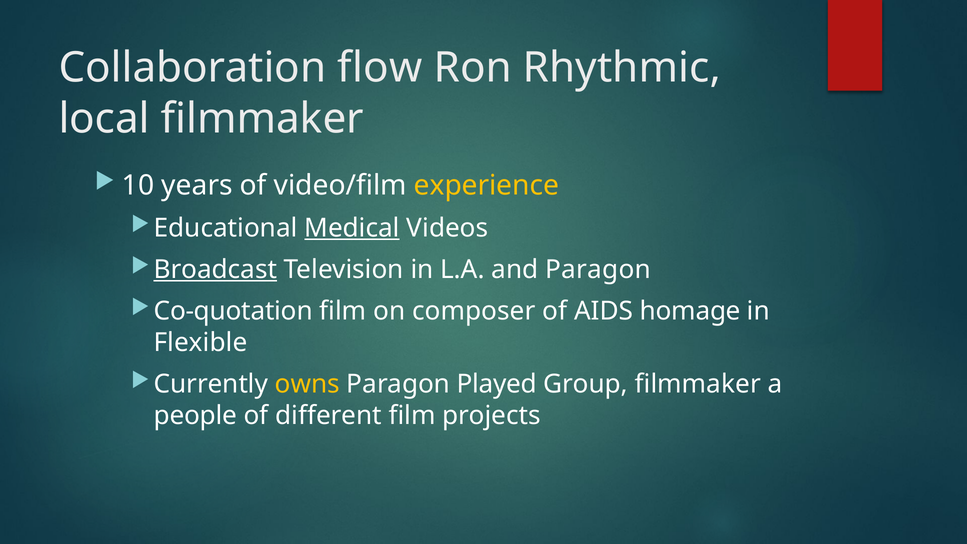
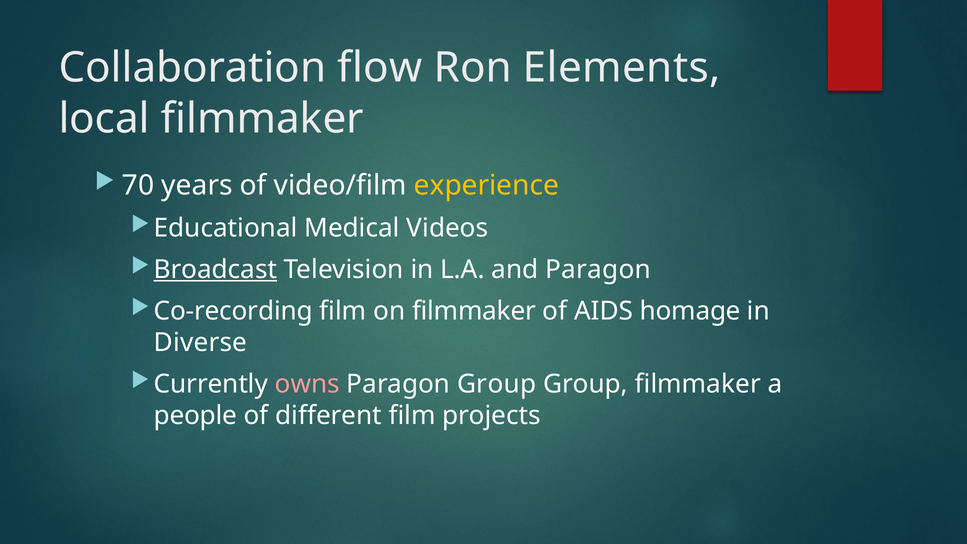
Rhythmic: Rhythmic -> Elements (622, 68)
10: 10 -> 70 (138, 185)
Medical underline: present -> none (352, 228)
Co-quotation: Co-quotation -> Co-recording (233, 311)
on composer: composer -> filmmaker (474, 311)
Flexible: Flexible -> Diverse (200, 343)
owns colour: yellow -> pink (307, 384)
Paragon Played: Played -> Group (497, 384)
